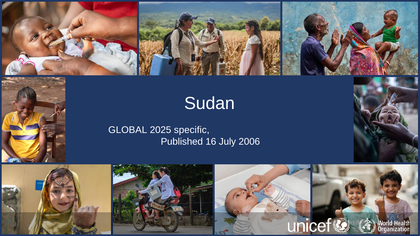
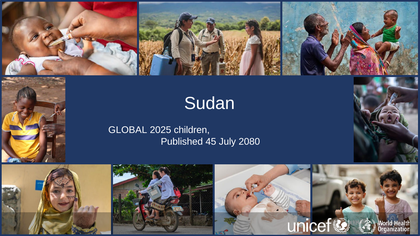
specific: specific -> children (192, 130)
16: 16 -> 45 (211, 142)
2006: 2006 -> 2080 (249, 142)
